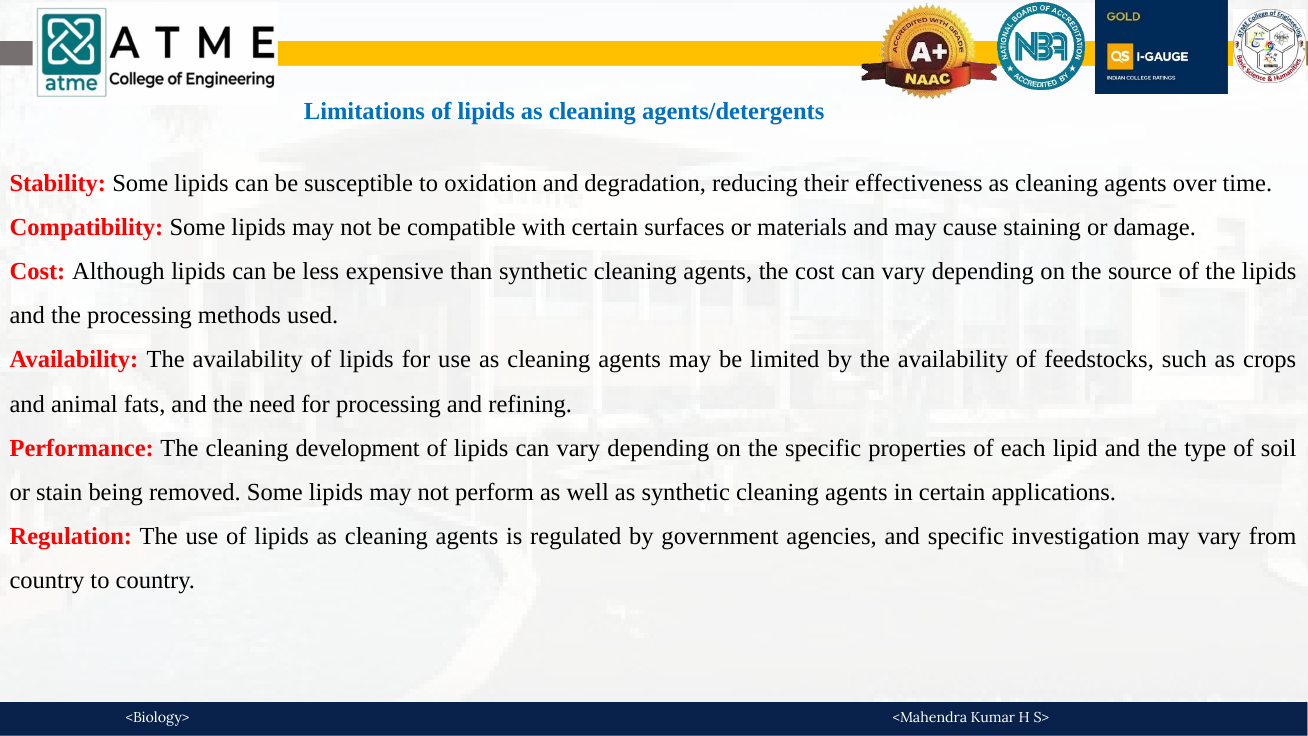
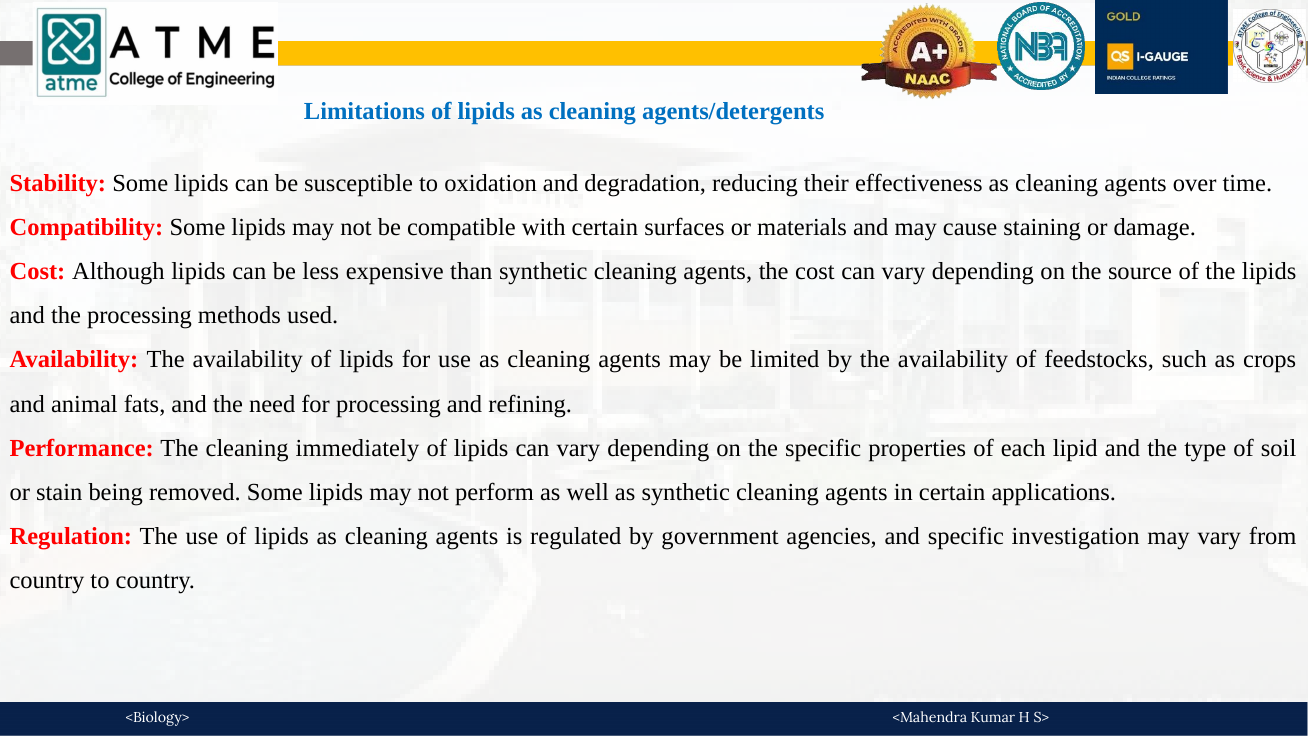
development: development -> immediately (358, 448)
